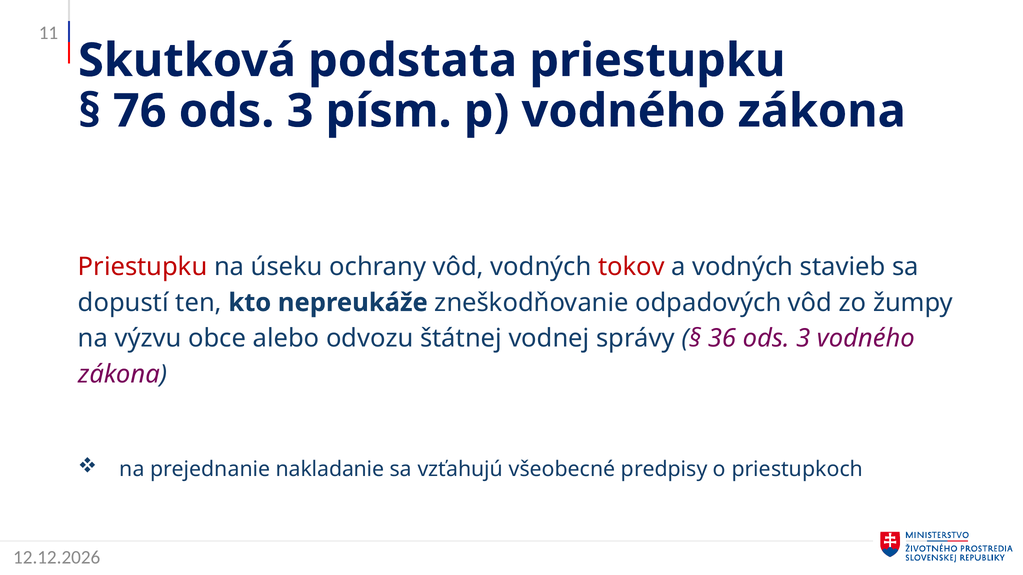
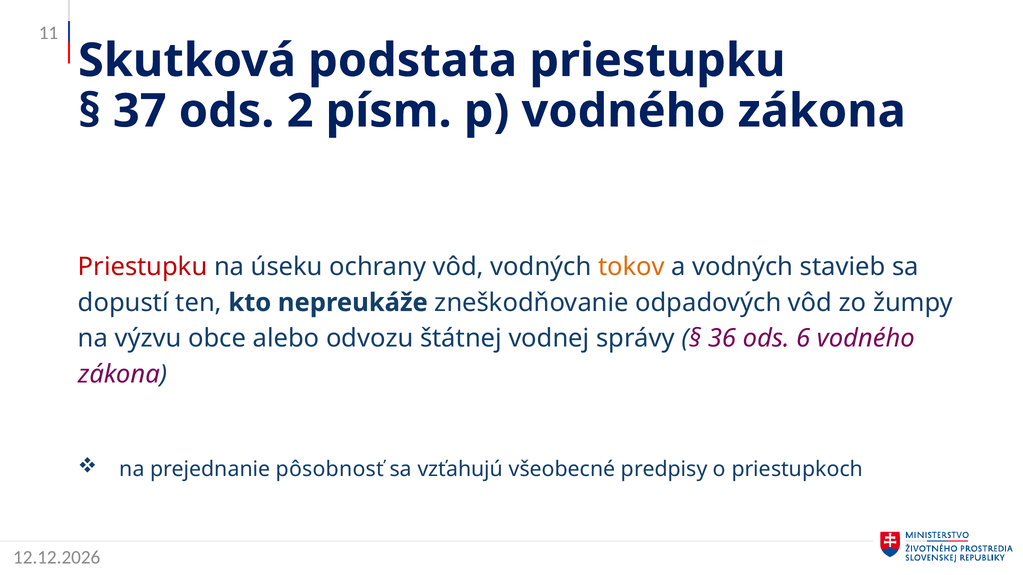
76: 76 -> 37 (140, 111)
3: 3 -> 2 (300, 111)
tokov colour: red -> orange (631, 267)
36 ods 3: 3 -> 6 (803, 339)
nakladanie: nakladanie -> pôsobnosť (330, 470)
